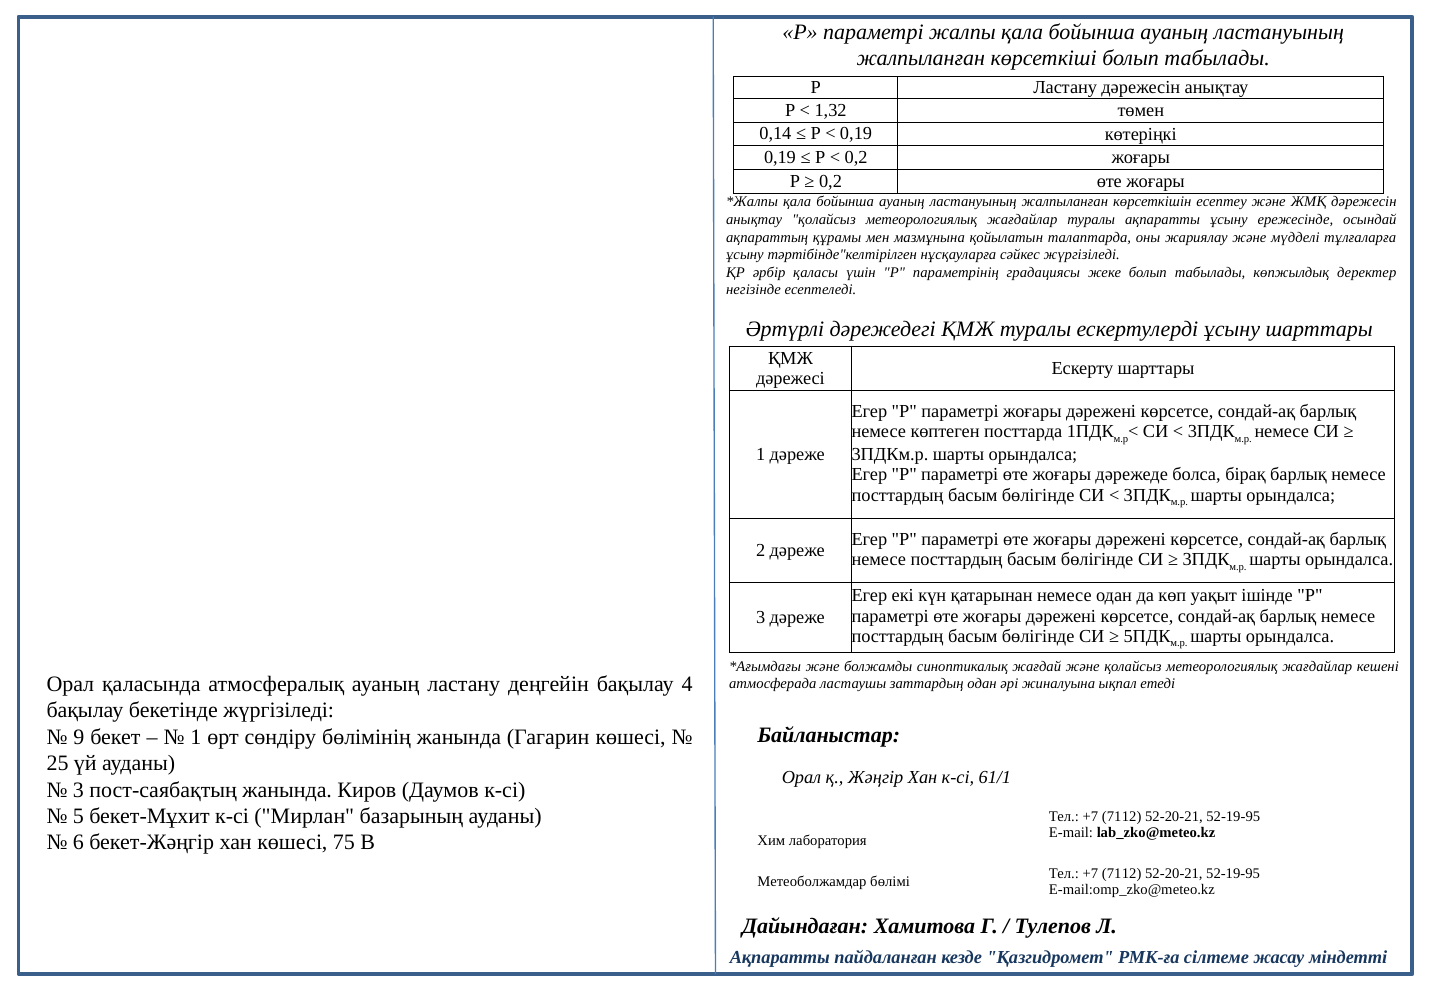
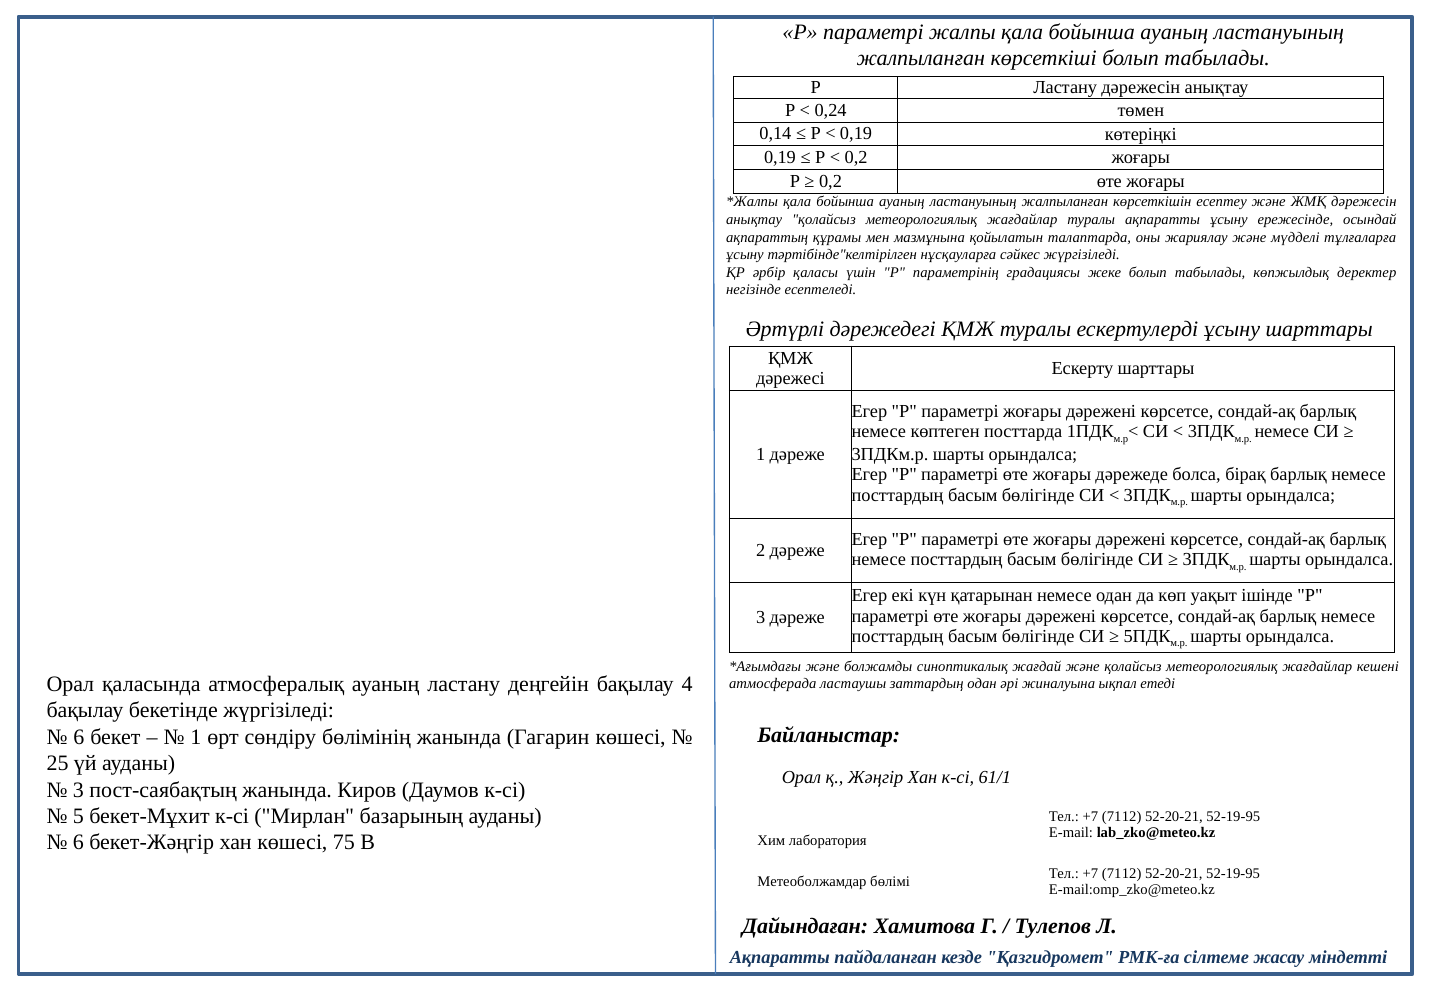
1,32: 1,32 -> 0,24 (831, 110)
9: 9 -> 6 (79, 737)
